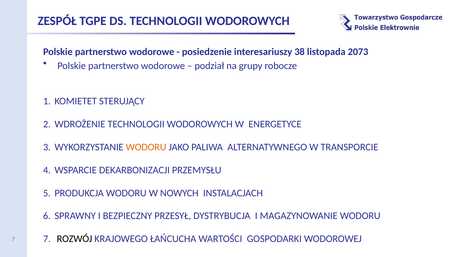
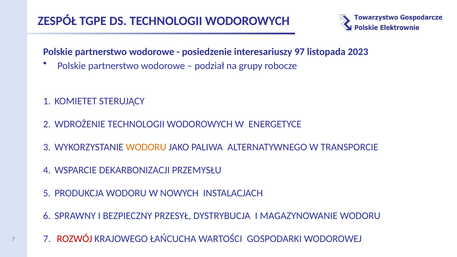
38: 38 -> 97 (300, 52)
2073: 2073 -> 2023 (358, 52)
ROZWÓJ colour: black -> red (74, 239)
